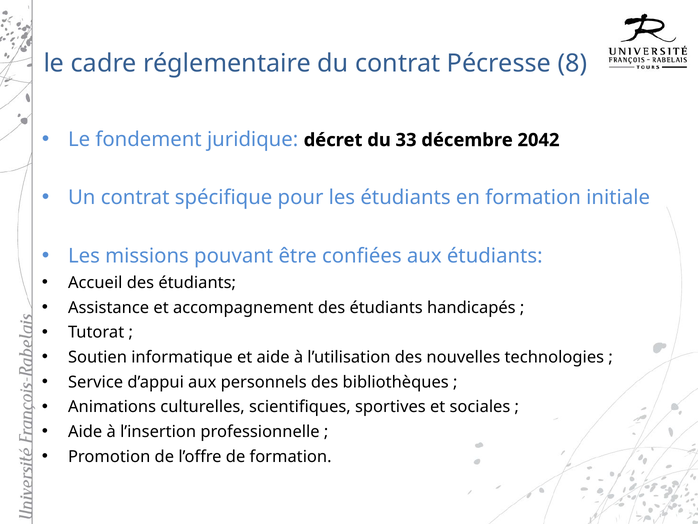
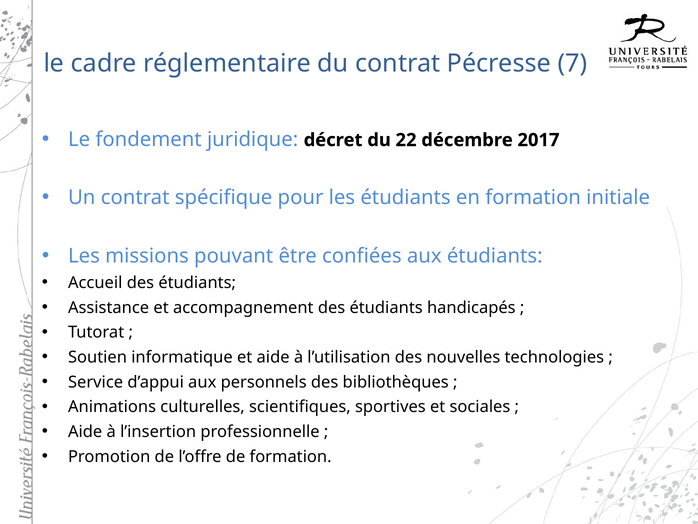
8: 8 -> 7 (572, 63)
33: 33 -> 22 (406, 140)
2042: 2042 -> 2017 (538, 140)
